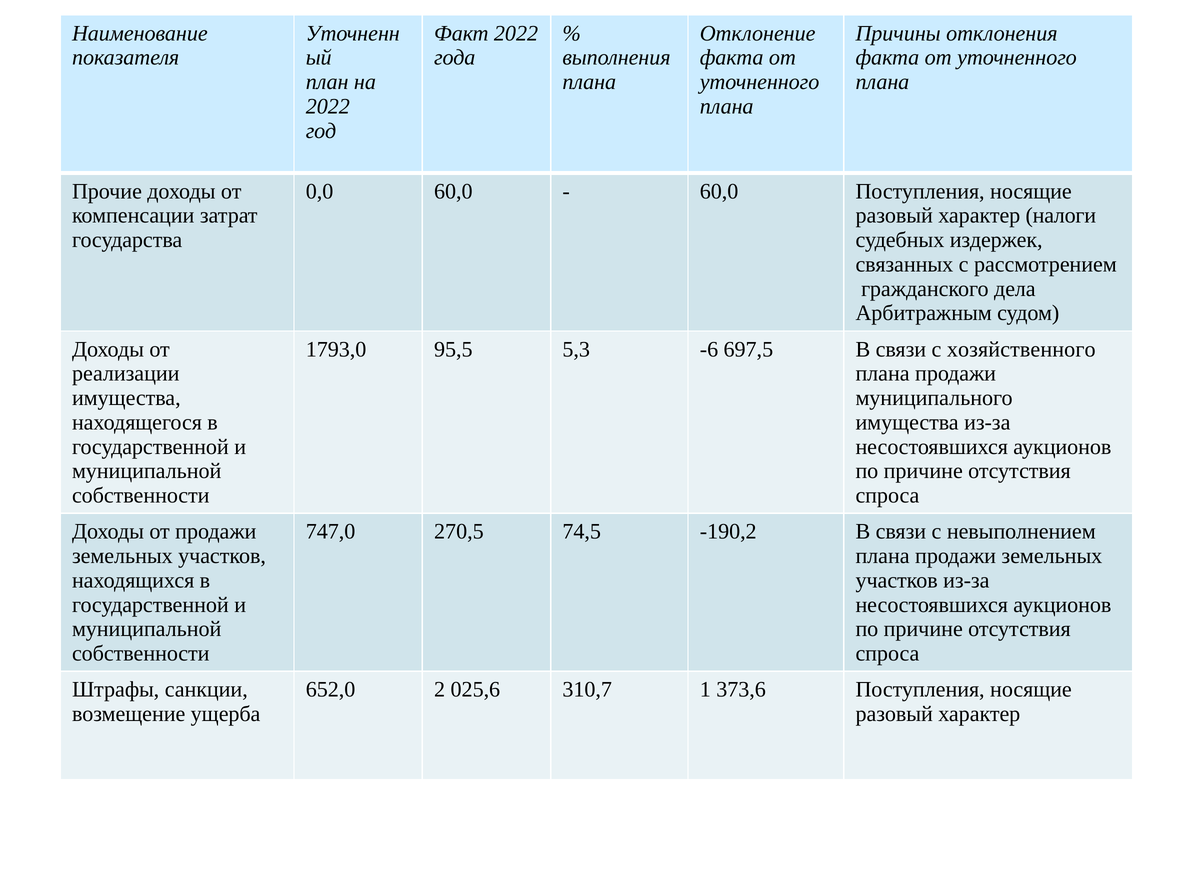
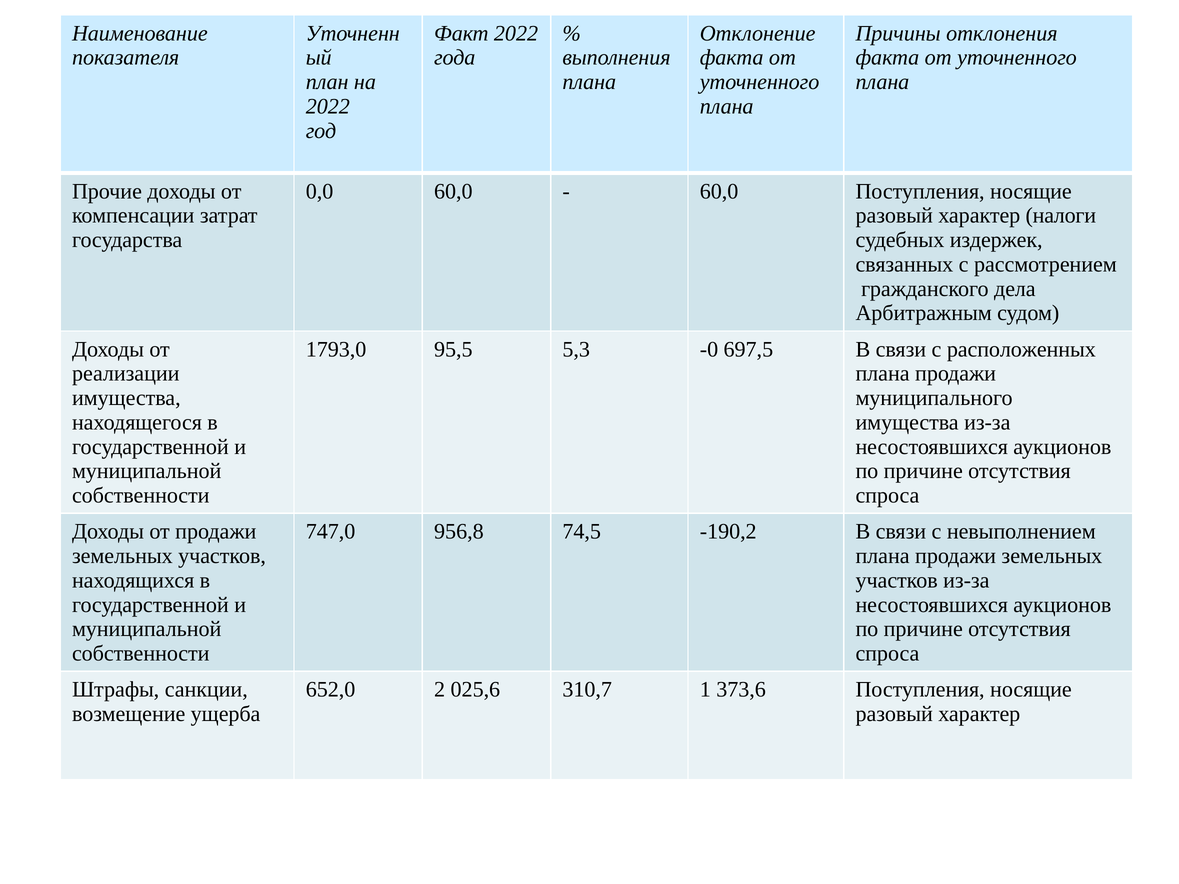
-6: -6 -> -0 (709, 349)
хозяйственного: хозяйственного -> расположенных (1021, 349)
270,5: 270,5 -> 956,8 (459, 532)
